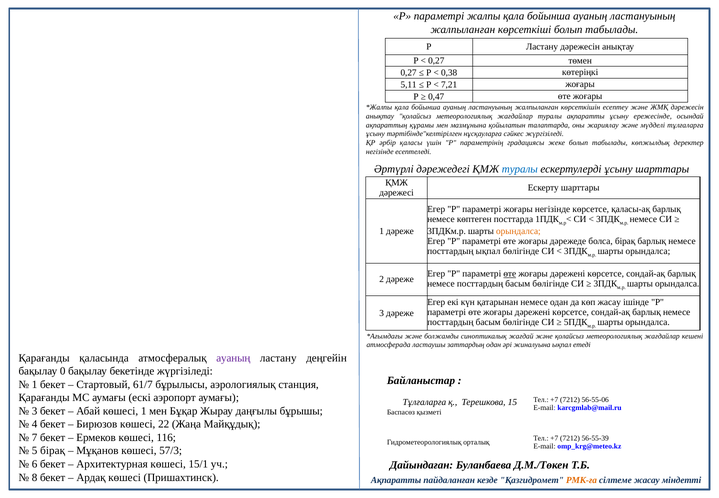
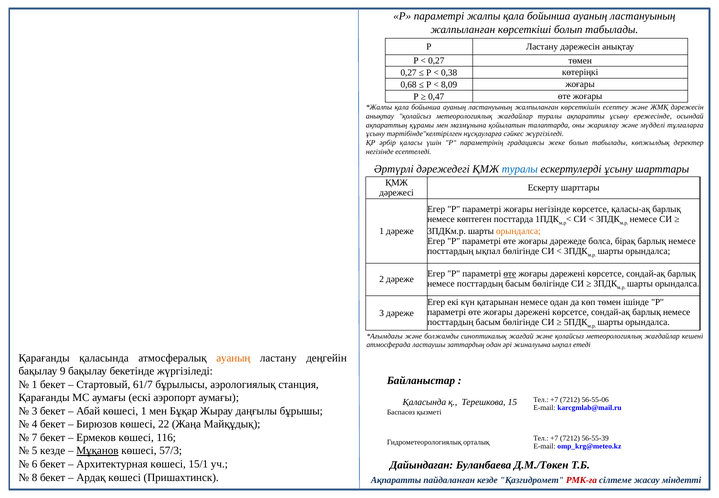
5,11: 5,11 -> 0,68 (409, 85)
7,21: 7,21 -> 8,09 (449, 85)
көп жасау: жасау -> төмен (609, 302)
ауаның colour: purple -> orange (233, 358)
0: 0 -> 9 (63, 371)
Тұлғаларға: Тұлғаларға -> Қаласында (424, 402)
5 бірақ: бірақ -> кезде (53, 451)
Мұқанов underline: none -> present (97, 451)
РМК-ға colour: orange -> red (582, 480)
